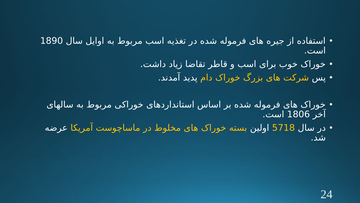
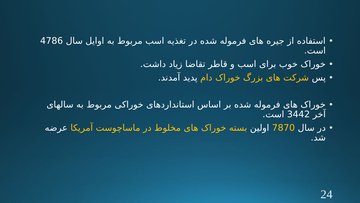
1890: 1890 -> 4786 (52, 41)
1806: 1806 -> 3442 (298, 114)
5718: 5718 -> 7870 (283, 128)
